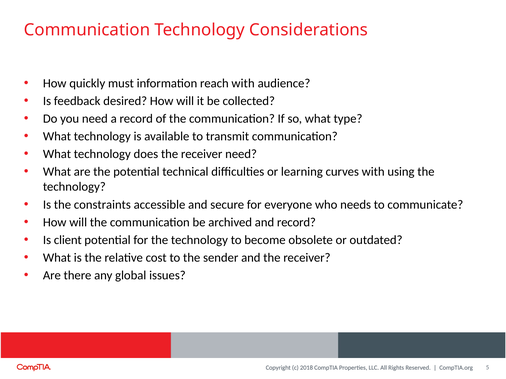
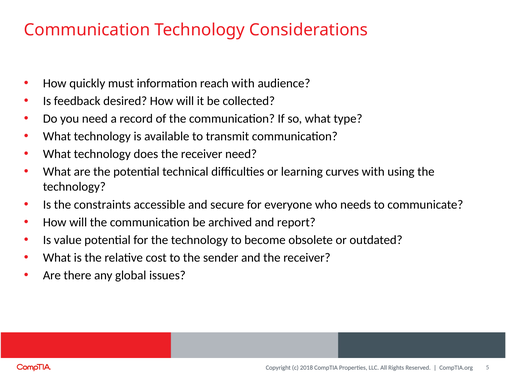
and record: record -> report (296, 222)
client: client -> value (68, 240)
